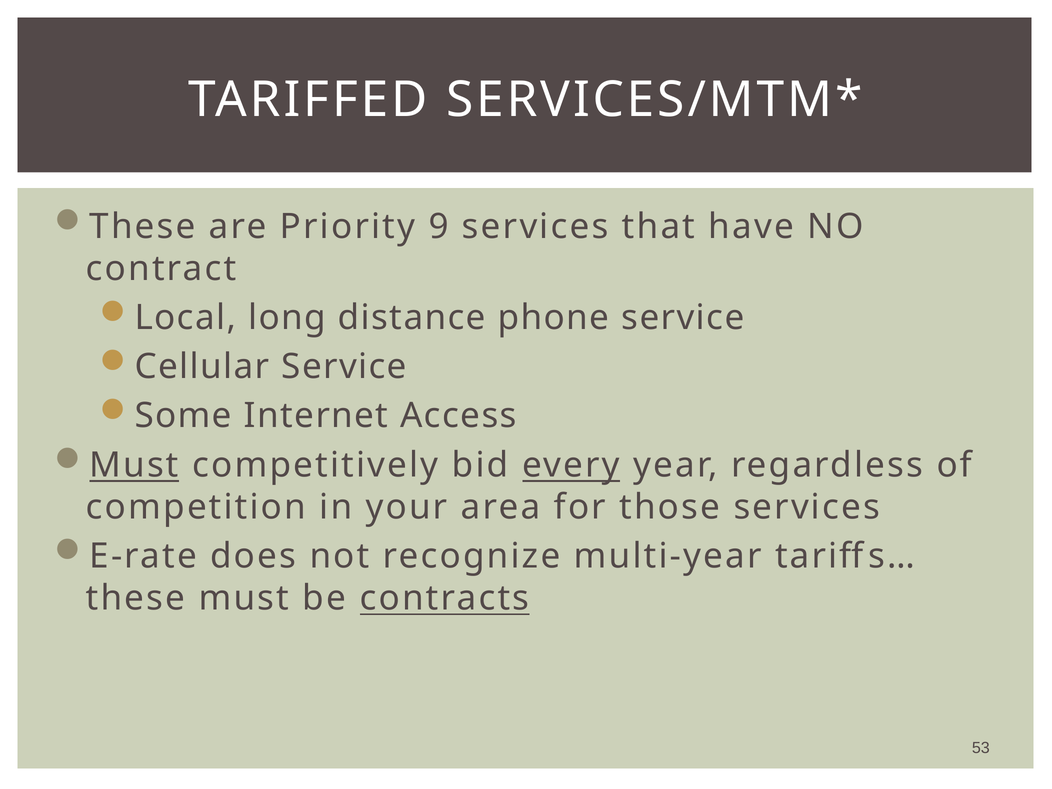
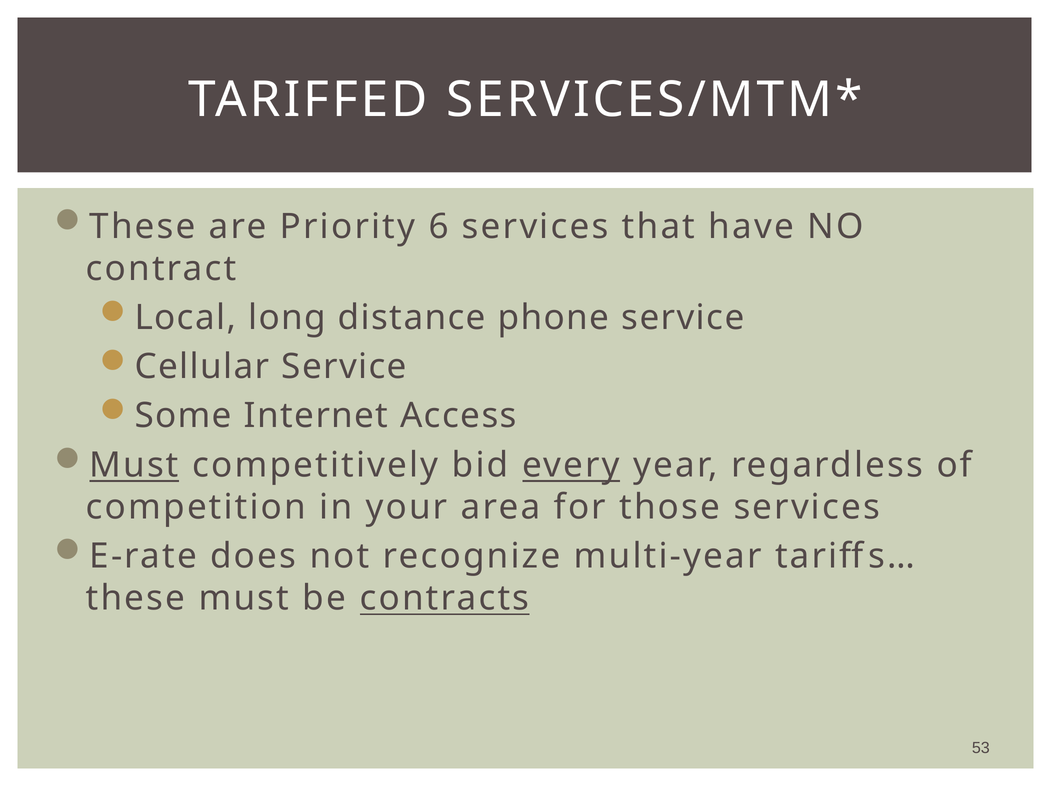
9: 9 -> 6 (439, 227)
